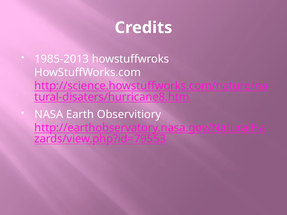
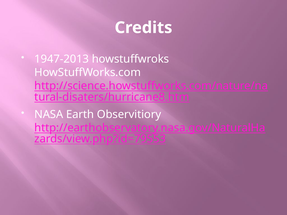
1985-2013: 1985-2013 -> 1947-2013 (62, 59)
